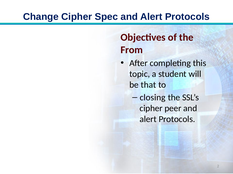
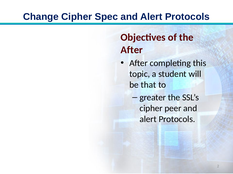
From: From -> After (132, 50)
closing: closing -> greater (153, 98)
